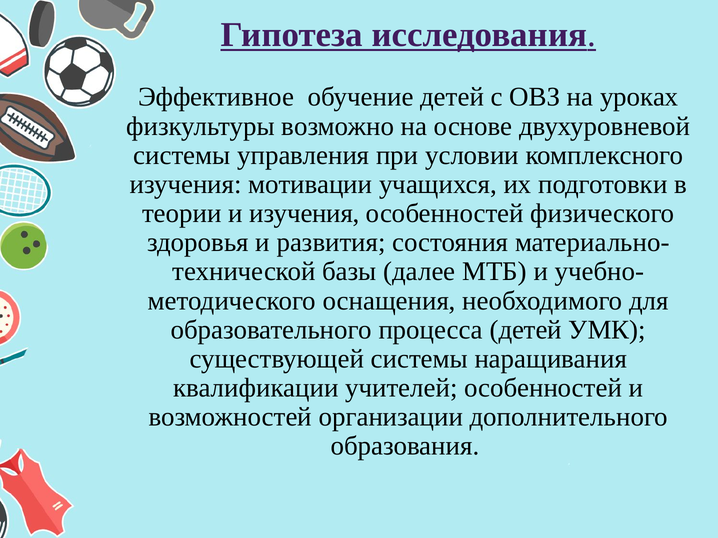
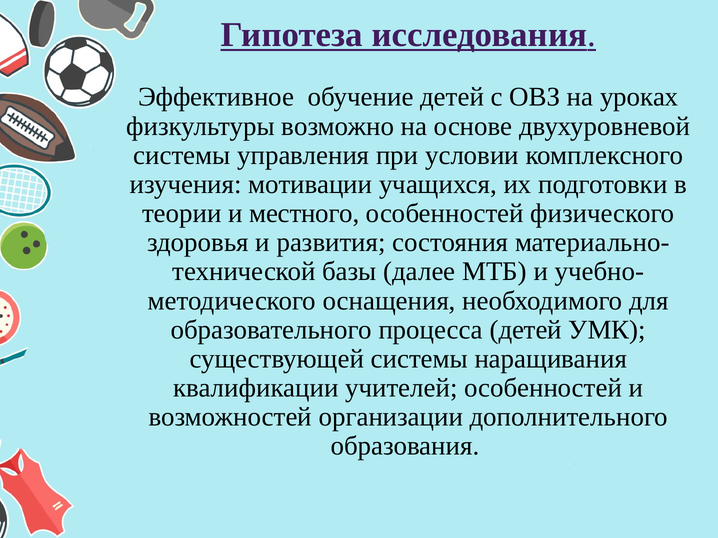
и изучения: изучения -> местного (304, 214)
